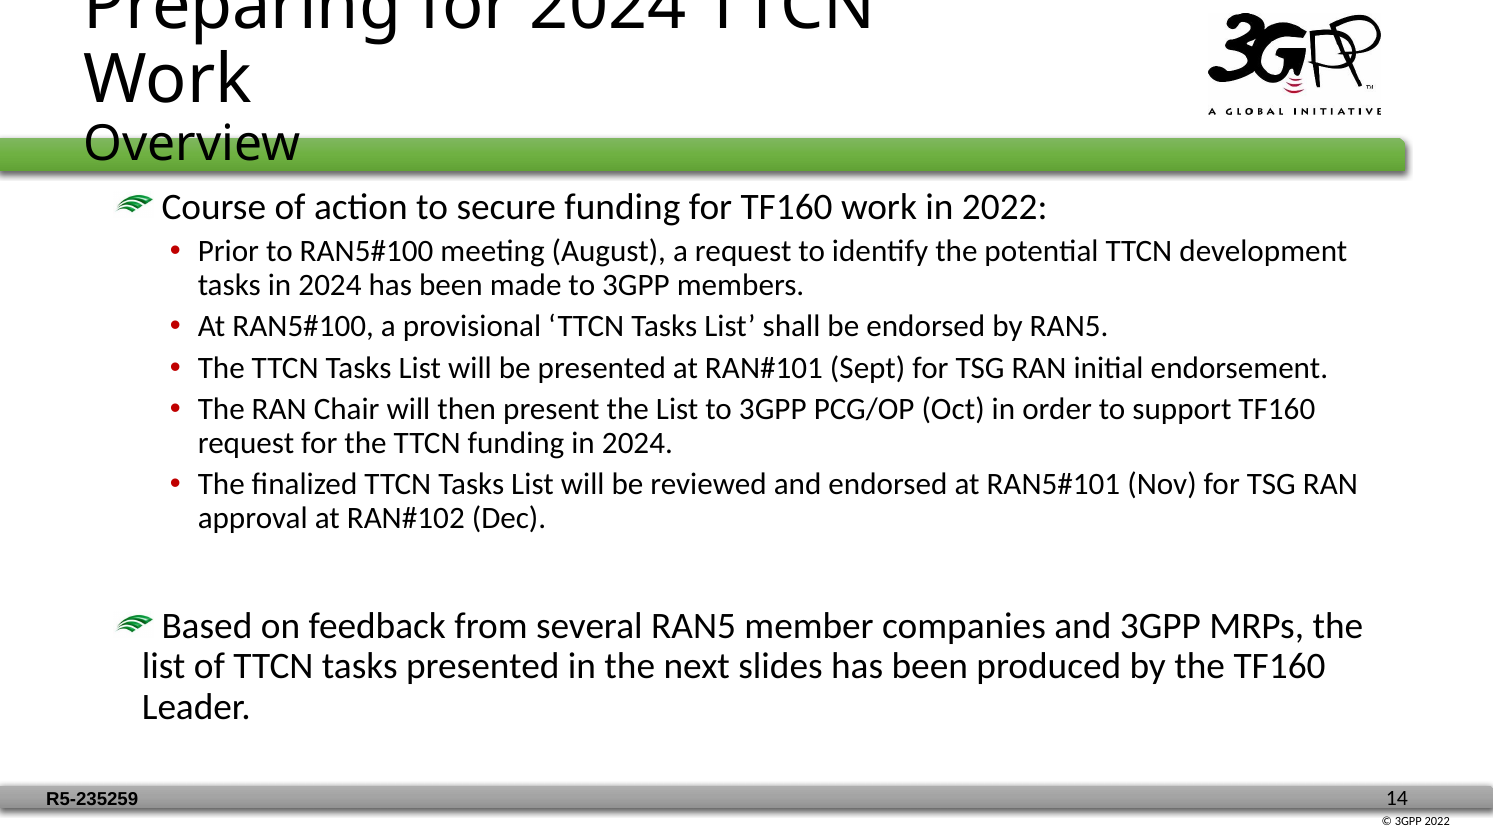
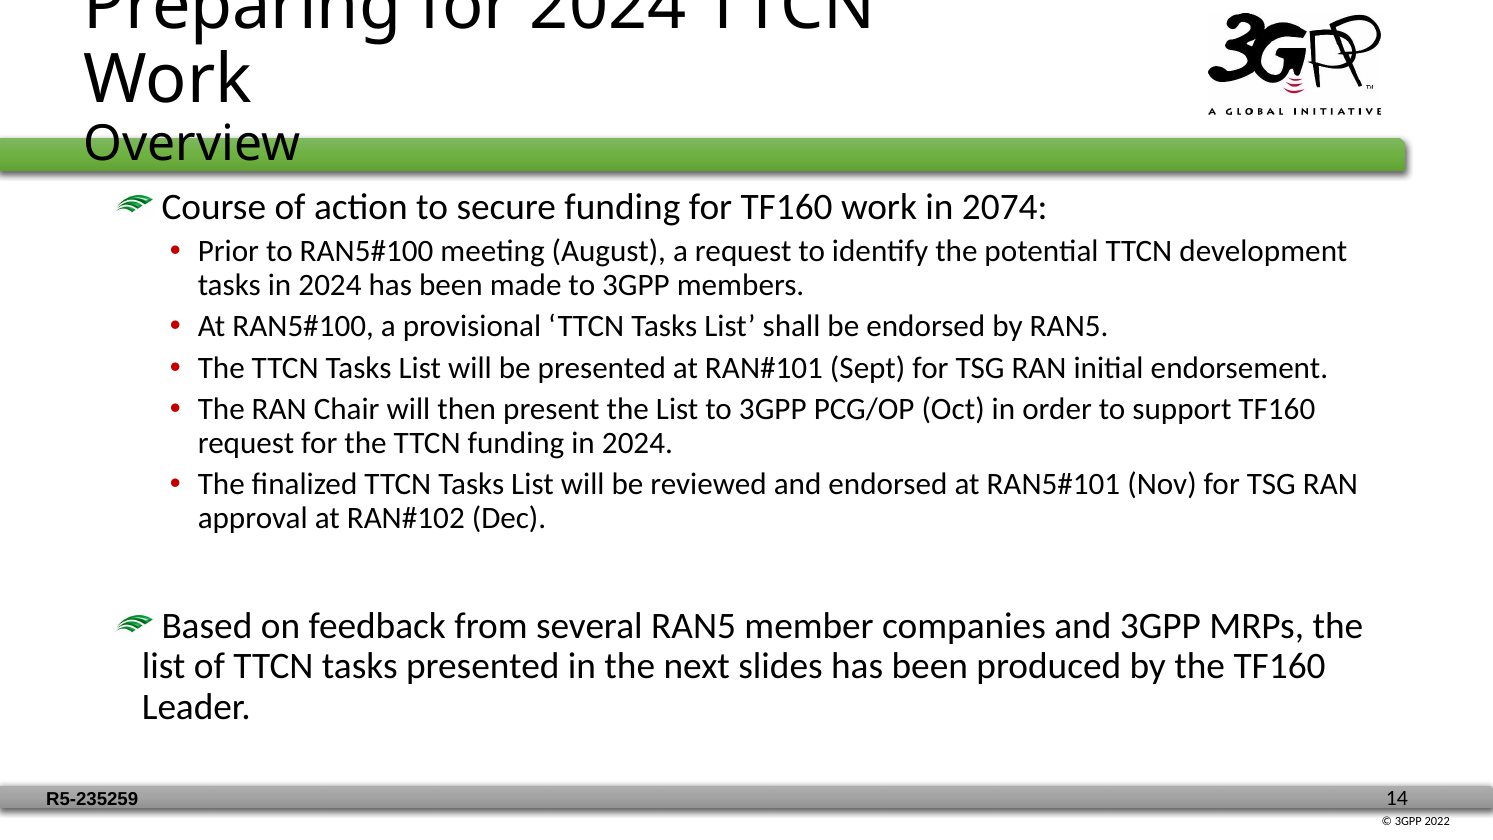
in 2022: 2022 -> 2074 (1005, 207)
